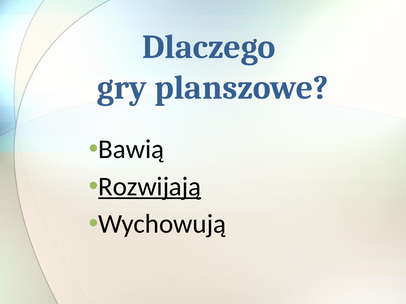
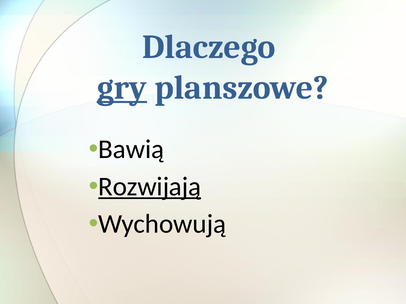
gry underline: none -> present (122, 88)
